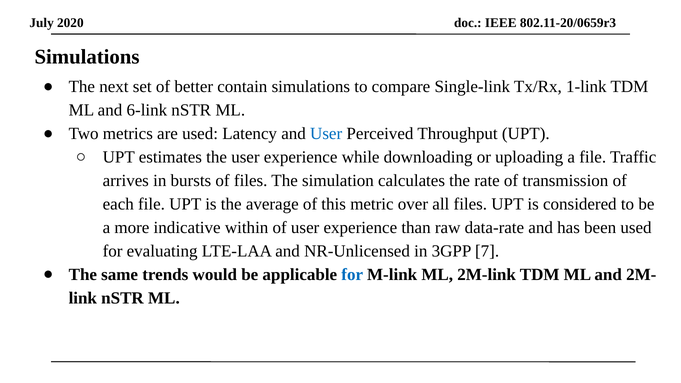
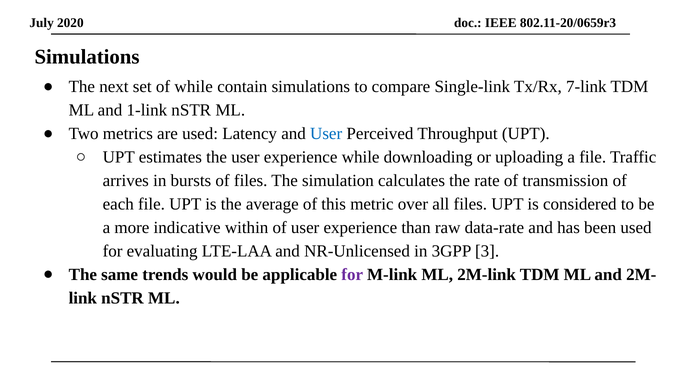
of better: better -> while (194, 87)
1-link: 1-link -> 7-link (586, 87)
6-link: 6-link -> 1-link (147, 110)
7: 7 -> 3 (487, 251)
for colour: blue -> purple (352, 275)
